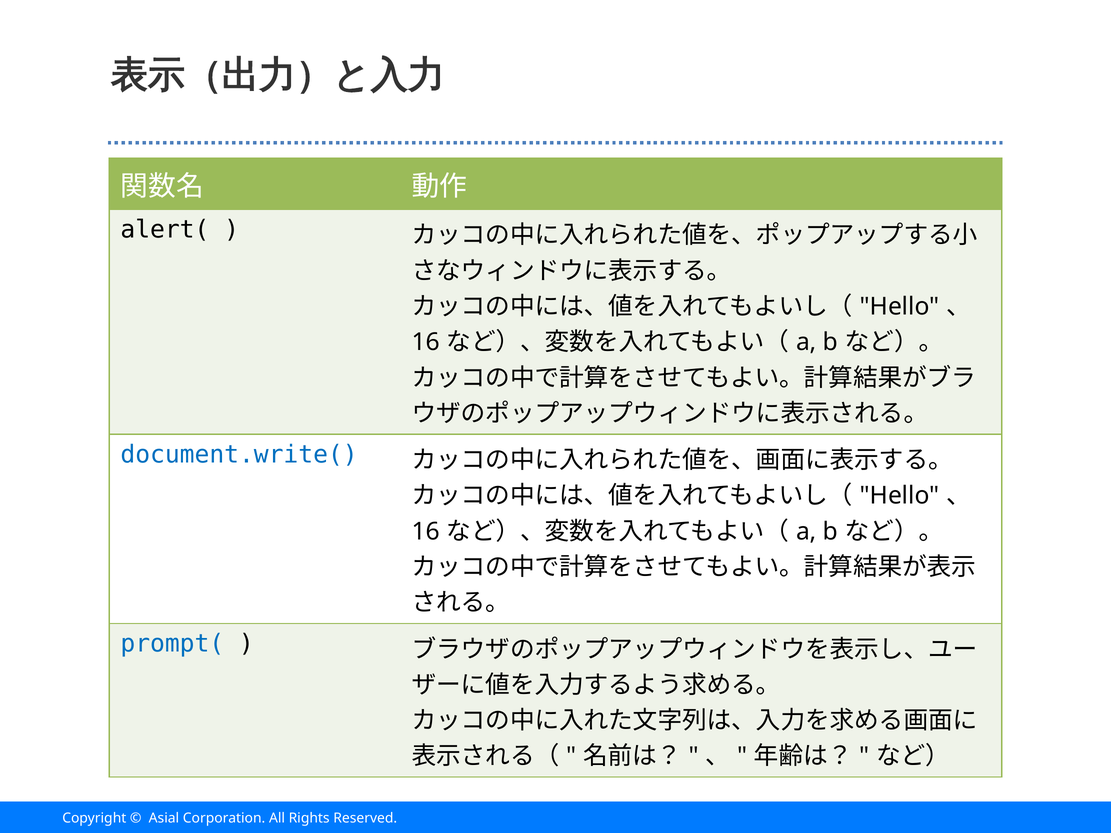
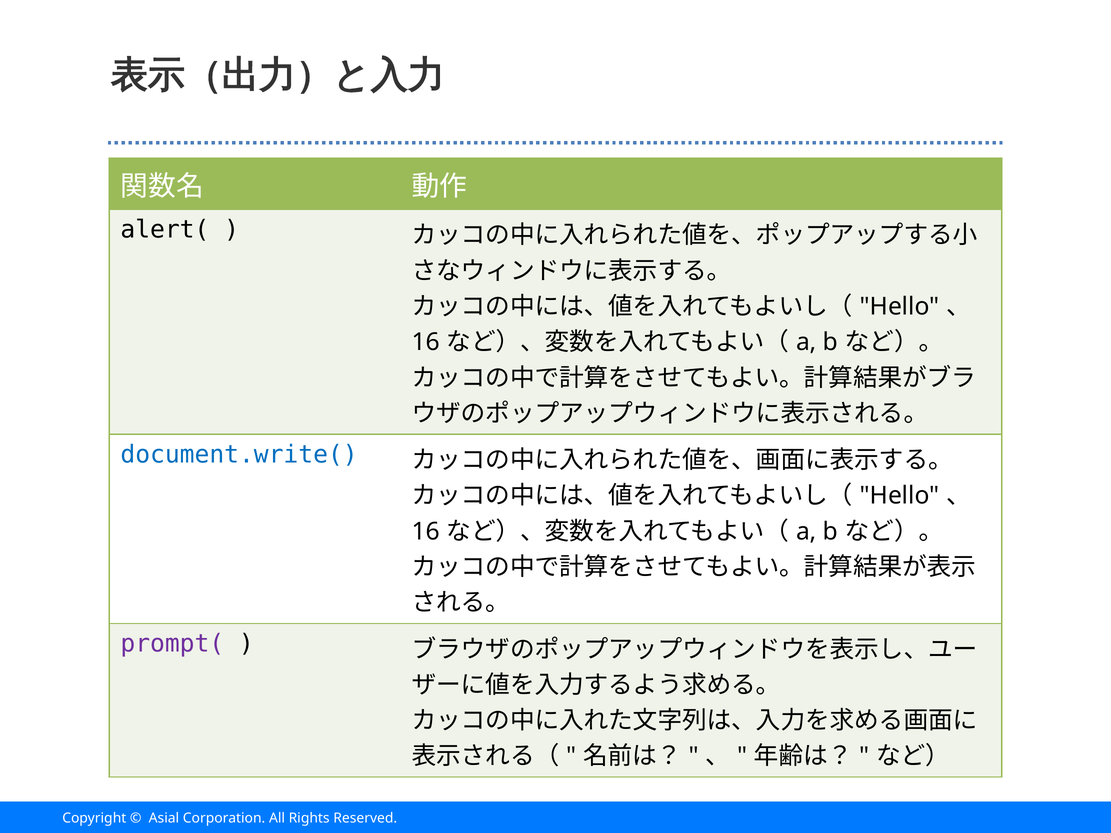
prompt( colour: blue -> purple (172, 644)
